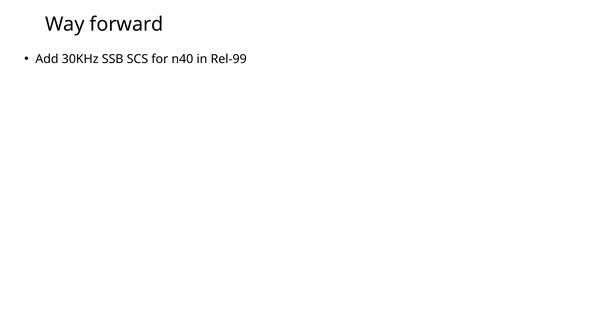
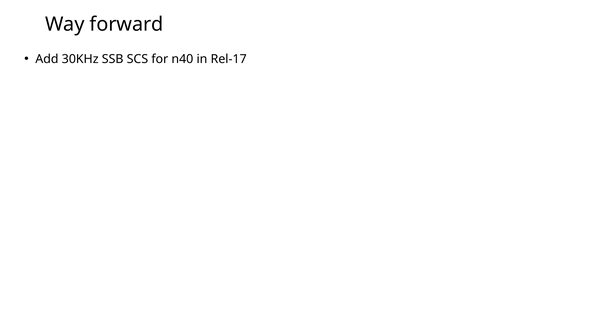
Rel-99: Rel-99 -> Rel-17 (229, 59)
